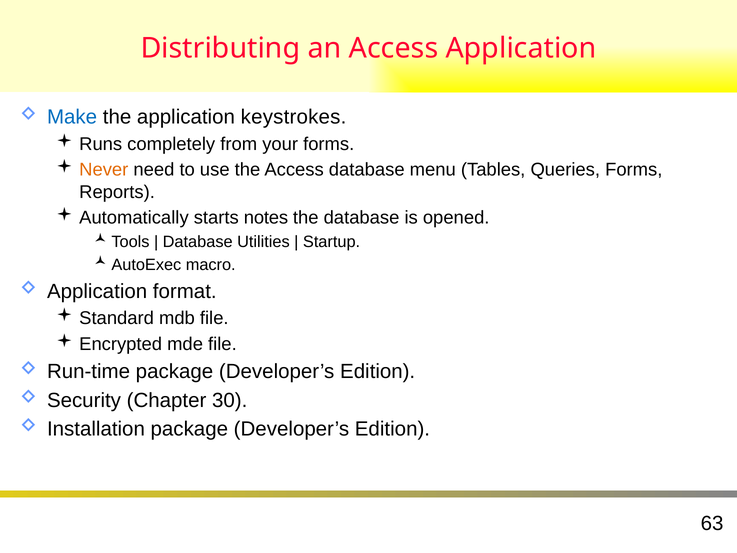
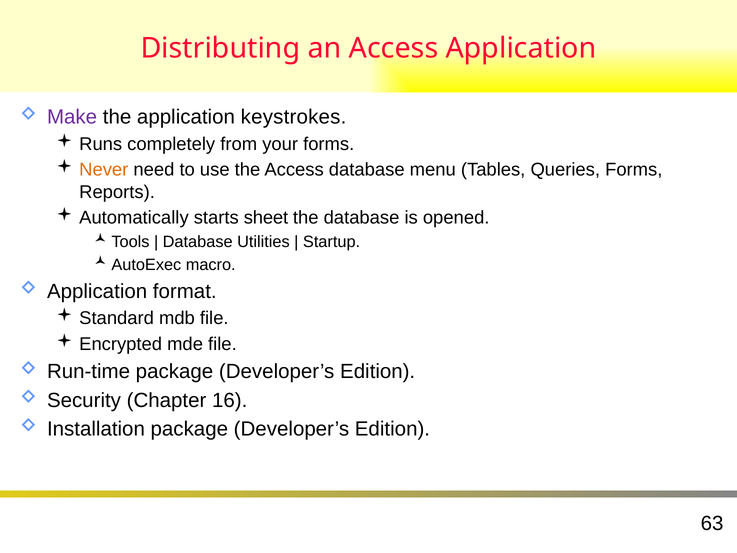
Make colour: blue -> purple (72, 117)
notes: notes -> sheet (266, 218)
30: 30 -> 16 (230, 400)
